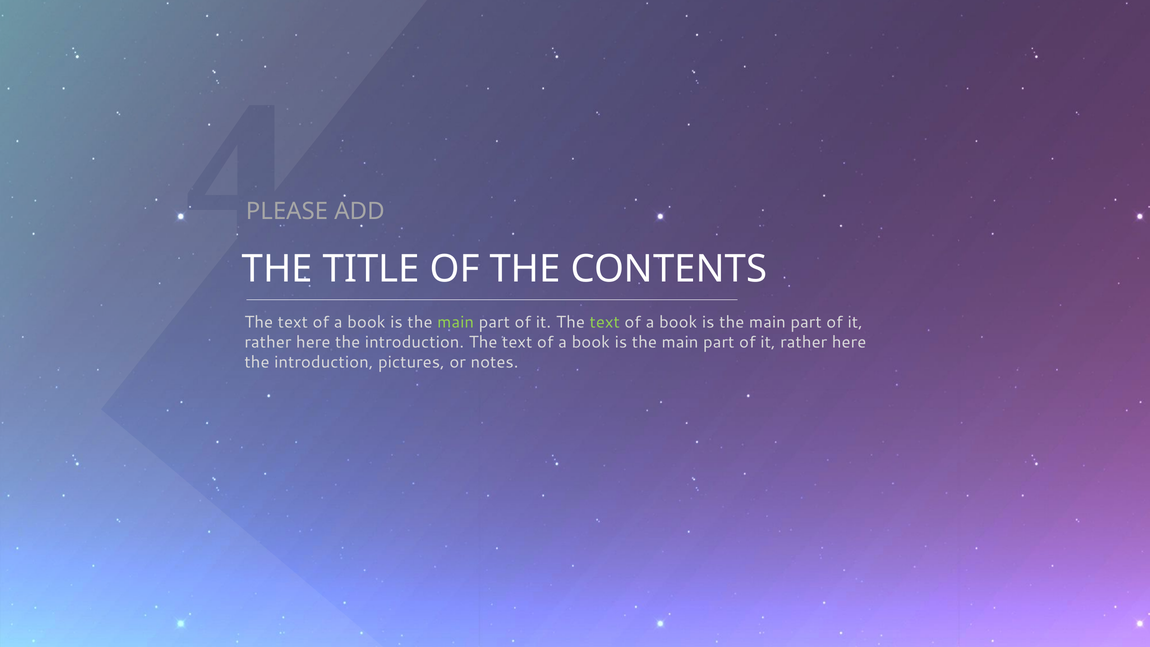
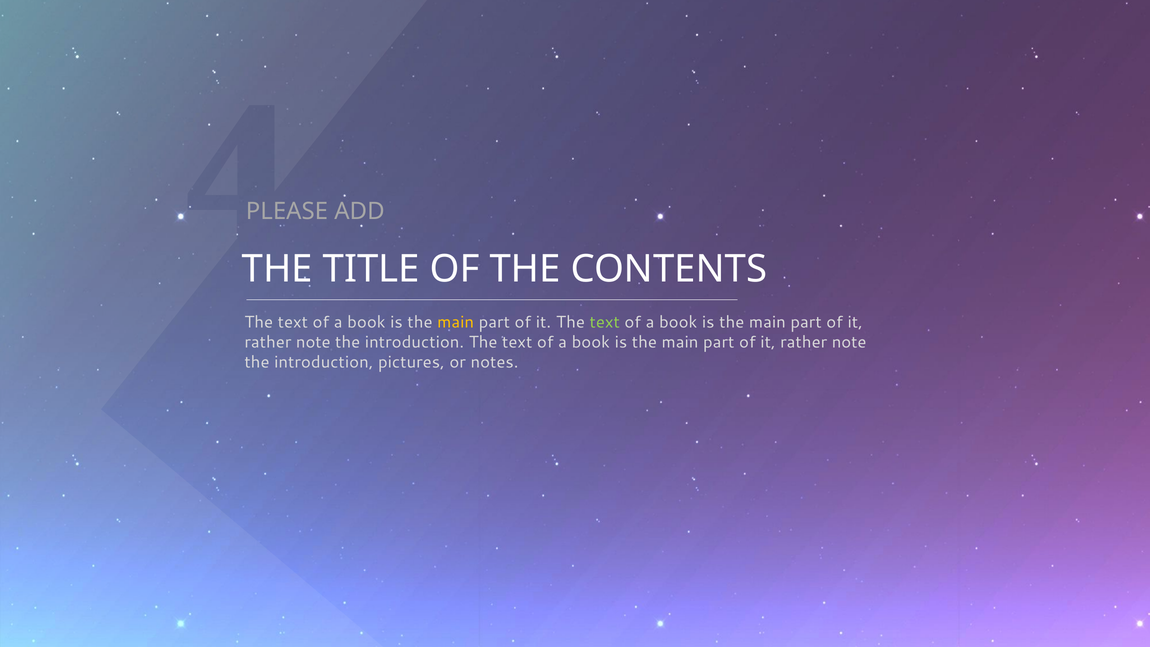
main colour: light green -> yellow (456, 322)
here: here -> note (313, 342)
here: here -> note (849, 342)
